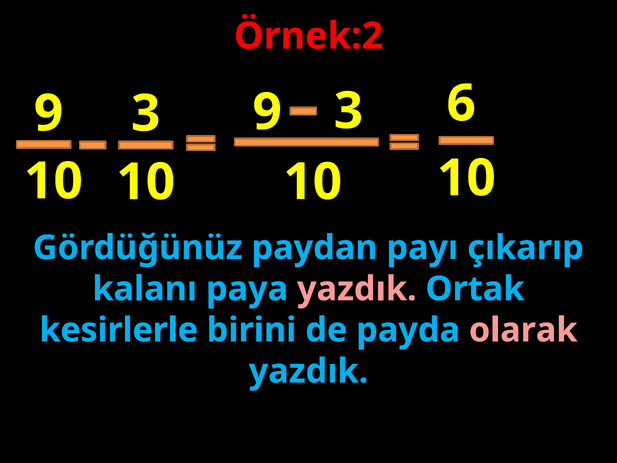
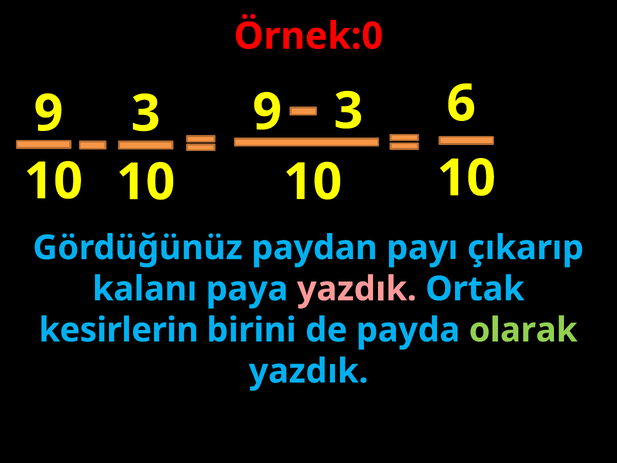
Örnek:2: Örnek:2 -> Örnek:0 (308, 36)
kesirlerle: kesirlerle -> kesirlerin (119, 330)
olarak colour: pink -> light green (523, 330)
